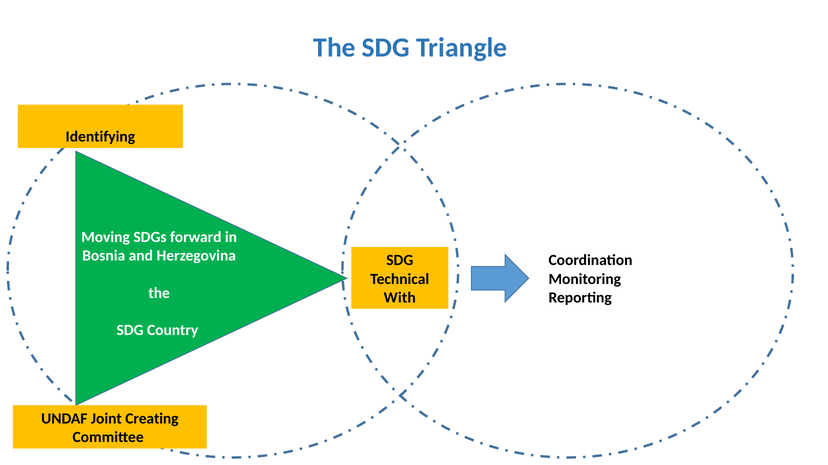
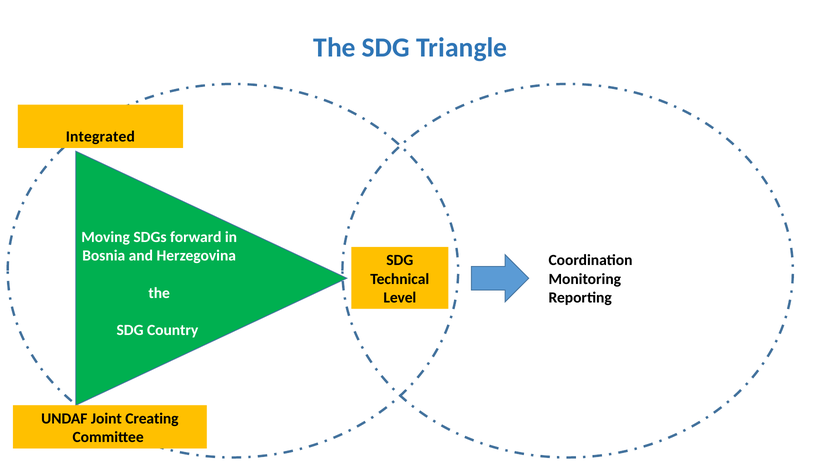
Identifying: Identifying -> Integrated (100, 137)
With: With -> Level (400, 298)
